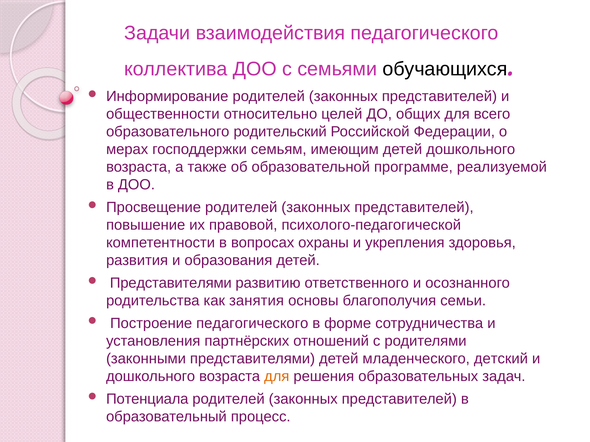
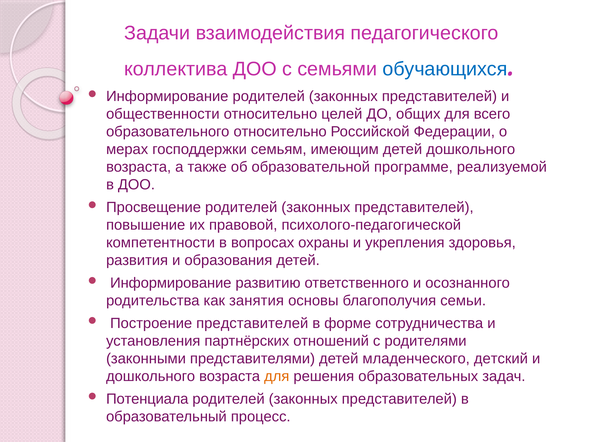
обучающихся colour: black -> blue (445, 69)
образовательного родительский: родительский -> относительно (280, 132)
Представителями: Представителями -> Информирование (171, 283)
Построение педагогического: педагогического -> представителей (252, 324)
